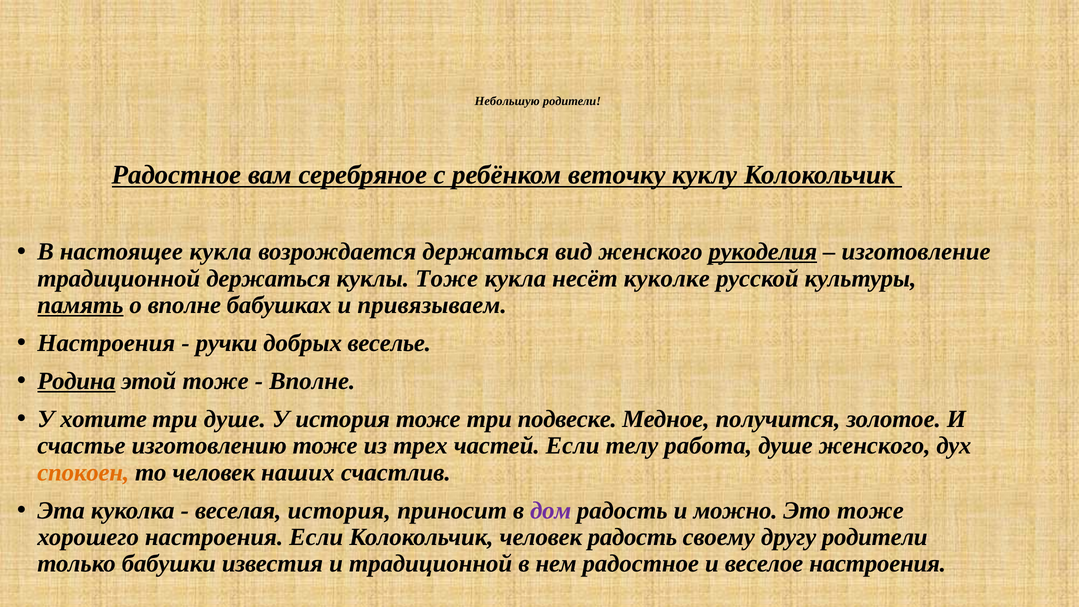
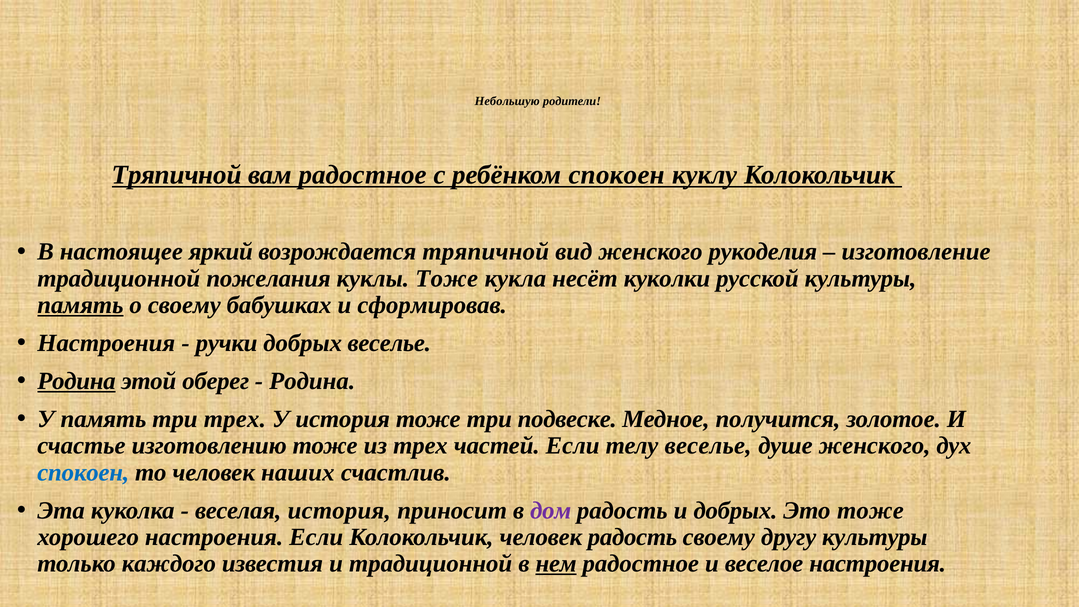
Радостное: Радостное -> Тряпичной (177, 175)
вам серебряное: серебряное -> радостное (363, 175)
ребёнком веточку: веточку -> спокоен (617, 175)
настоящее кукла: кукла -> яркий (221, 252)
возрождается держаться: держаться -> тряпичной (486, 252)
рукоделия underline: present -> none (763, 252)
традиционной держаться: держаться -> пожелания (269, 278)
куколке: куколке -> куколки (667, 278)
о вполне: вполне -> своему (184, 305)
привязываем: привязываем -> сформировав (432, 305)
этой тоже: тоже -> оберег (216, 381)
Вполне: Вполне -> Родина (312, 381)
У хотите: хотите -> память (103, 419)
три душе: душе -> трех (235, 419)
телу работа: работа -> веселье (708, 446)
спокоен colour: orange -> blue (83, 472)
и можно: можно -> добрых (735, 510)
другу родители: родители -> культуры (875, 537)
бабушки: бабушки -> каждого (169, 564)
нем underline: none -> present (556, 564)
